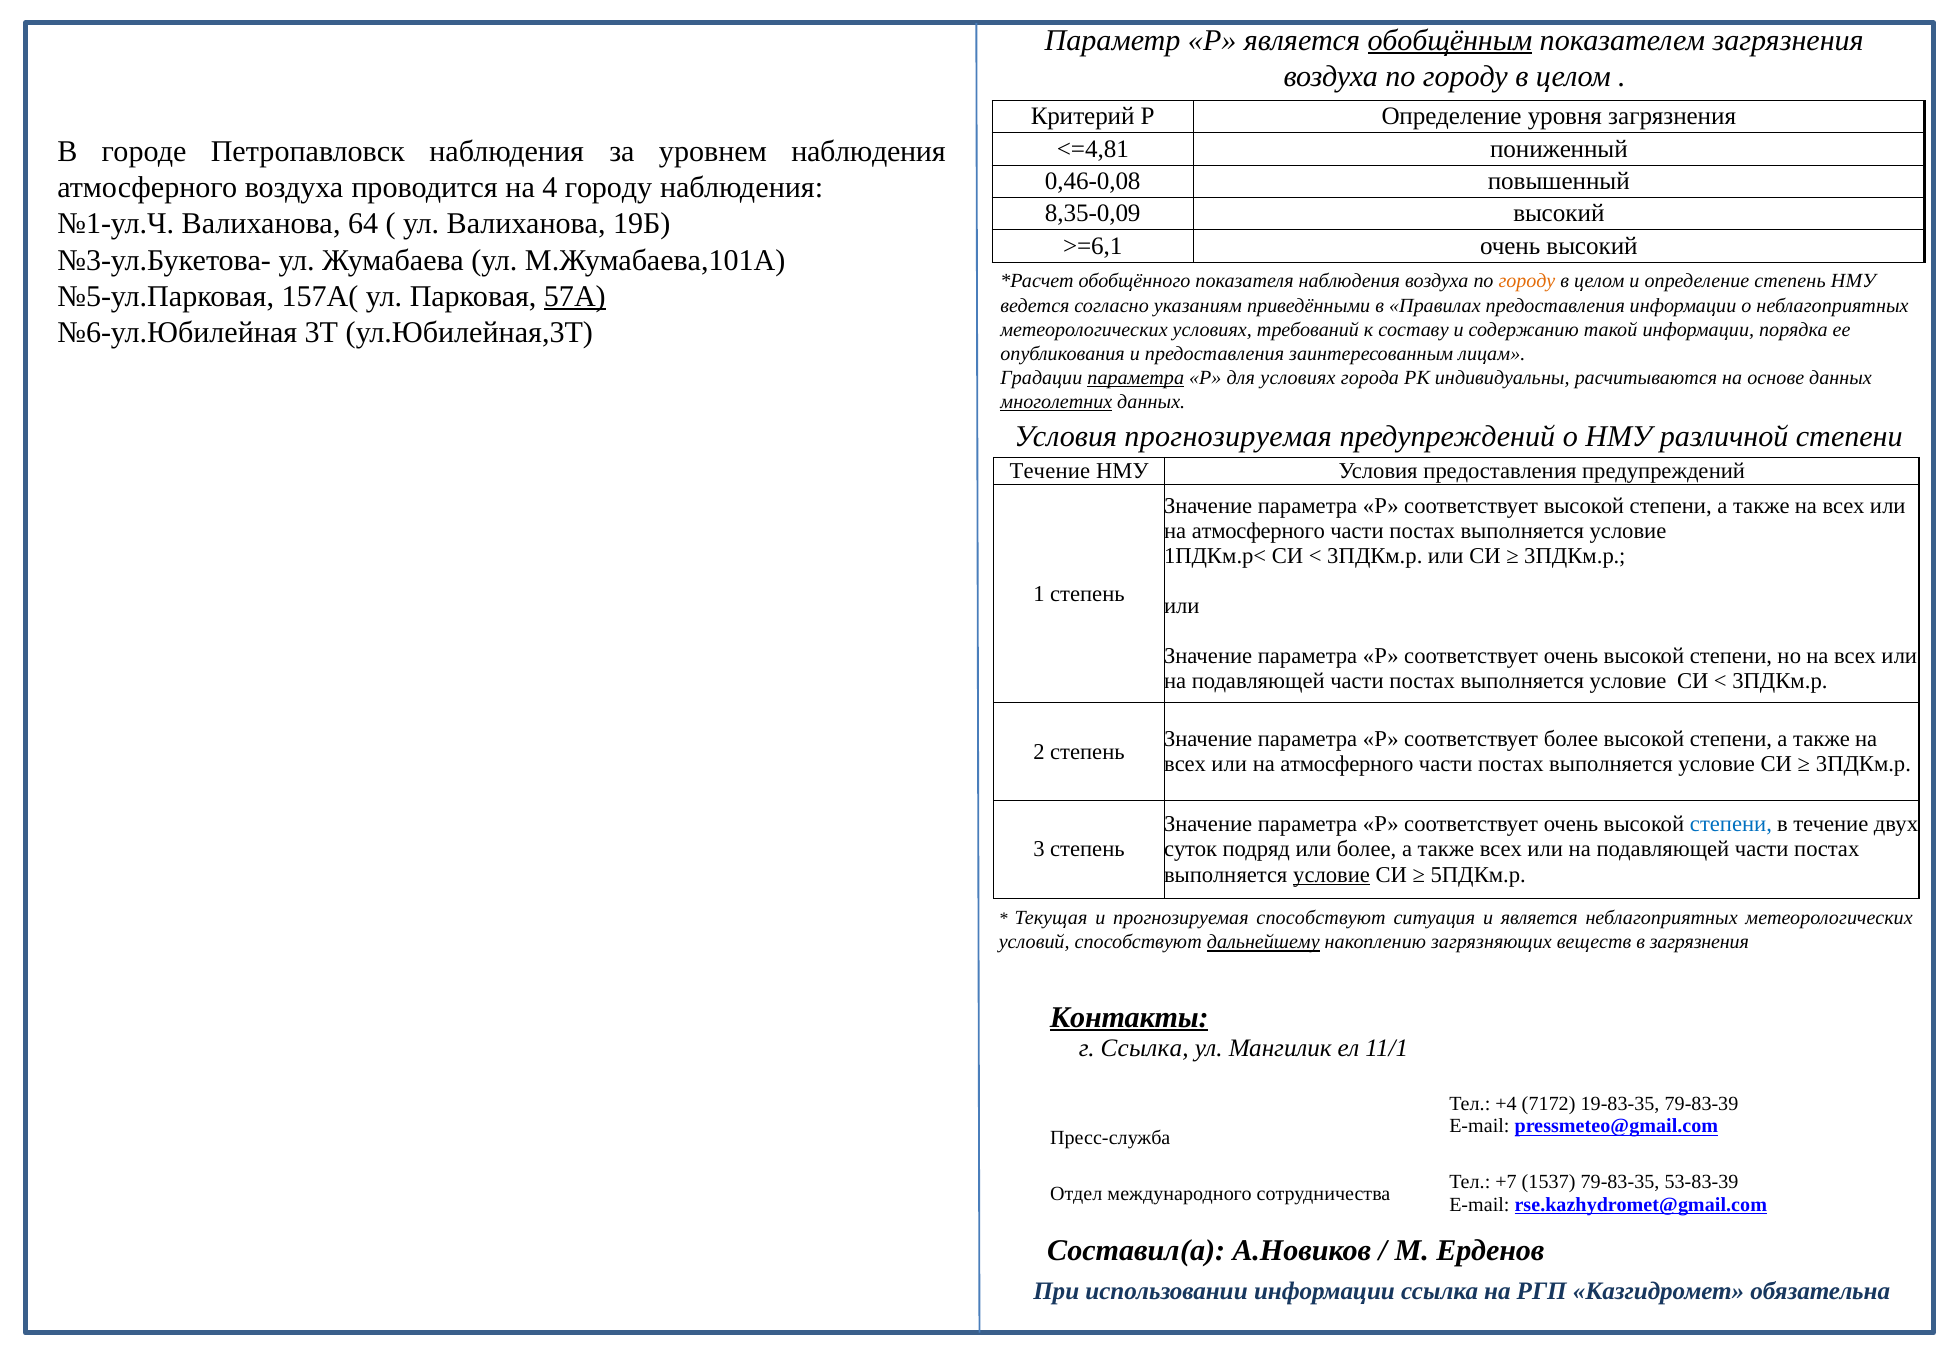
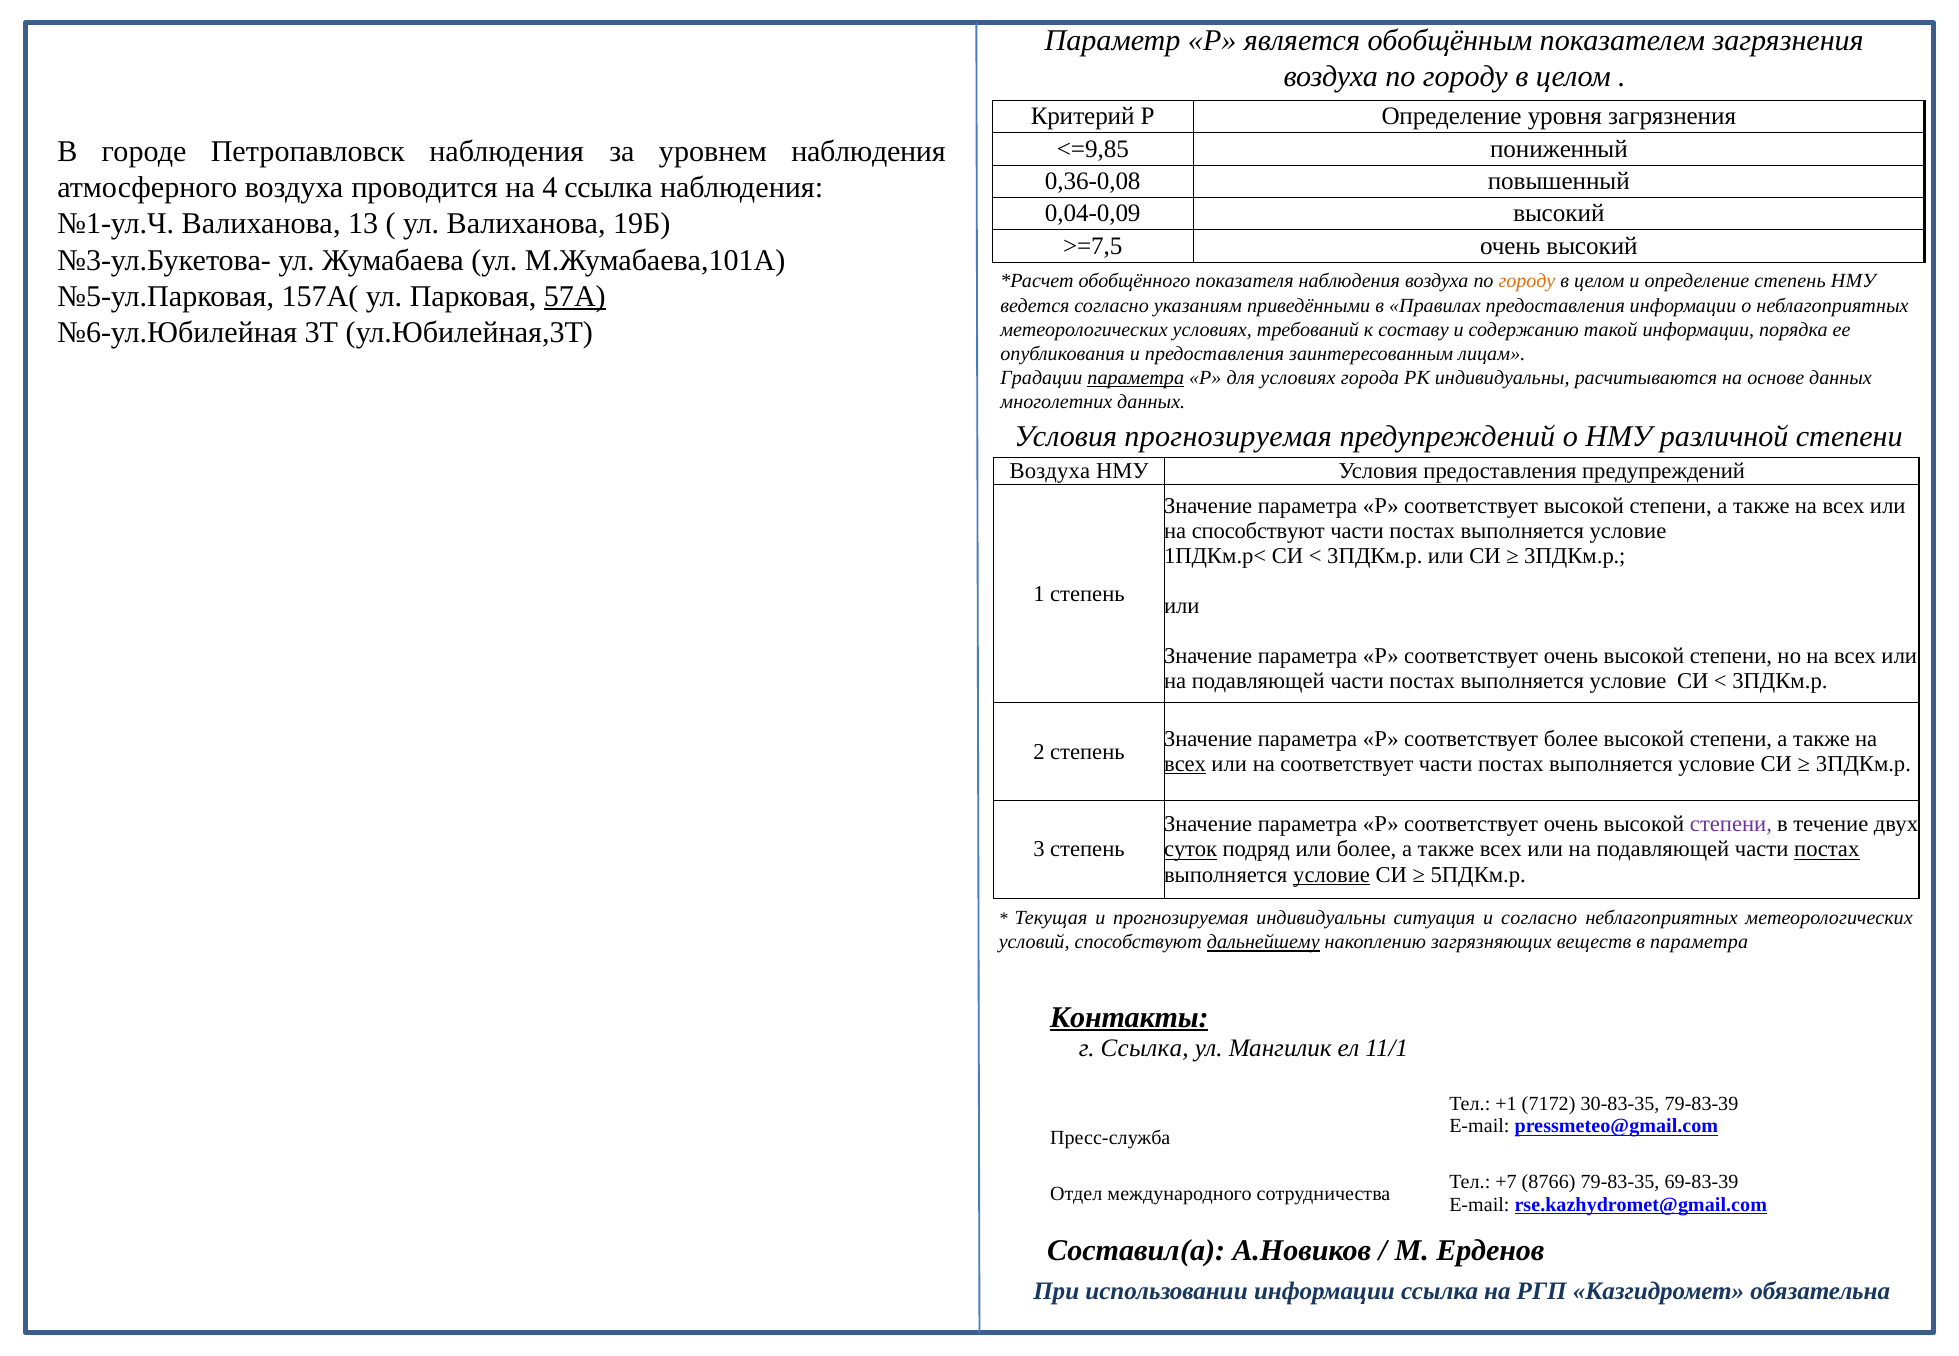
обобщённым underline: present -> none (1450, 40)
<=4,81: <=4,81 -> <=9,85 (1093, 149)
0,46-0,08: 0,46-0,08 -> 0,36-0,08 (1093, 181)
4 городу: городу -> ссылка (609, 188)
8,35-0,09: 8,35-0,09 -> 0,04-0,09 (1093, 213)
64: 64 -> 13 (363, 224)
>=6,1: >=6,1 -> >=7,5 (1093, 246)
многолетних underline: present -> none (1056, 402)
Течение: Течение -> Воздуха (1050, 471)
атмосферного: атмосферного -> способствуют (1258, 531)
всех underline: none -> present (1185, 764)
атмосферного: атмосферного -> соответствует (1347, 764)
степени colour: blue -> purple (1731, 825)
суток underline: none -> present (1191, 850)
постах underline: none -> present (1827, 850)
прогнозируемая способствуют: способствуют -> индивидуальны (1321, 918)
и является: является -> согласно (1539, 918)
в загрязнения: загрязнения -> параметра (1699, 942)
+4: +4 -> +1 (1506, 1104)
19-83-35: 19-83-35 -> 30-83-35 (1620, 1104)
1537: 1537 -> 8766 (1549, 1182)
53-83-39: 53-83-39 -> 69-83-39 (1702, 1182)
